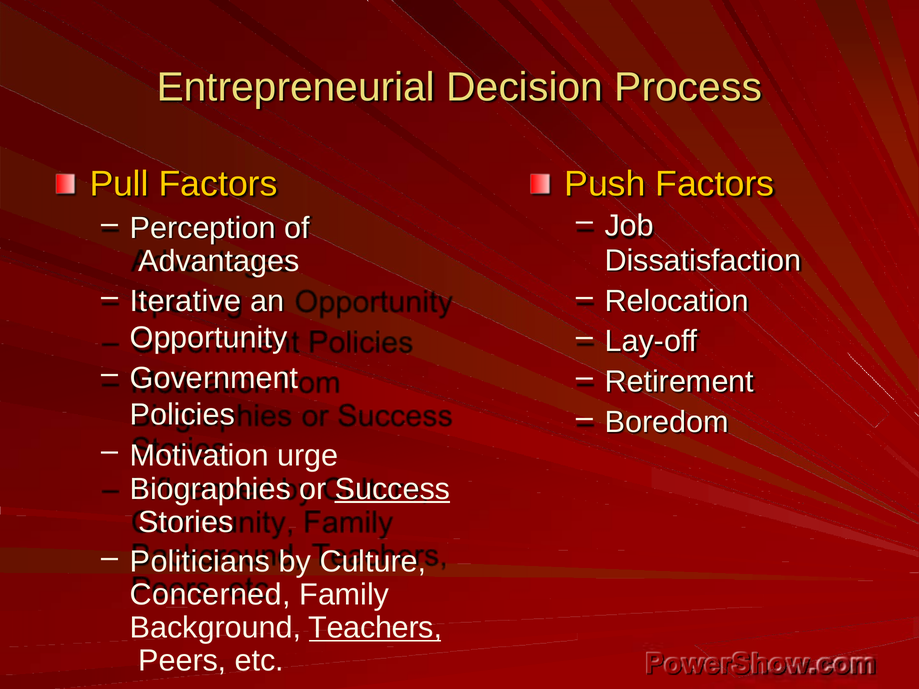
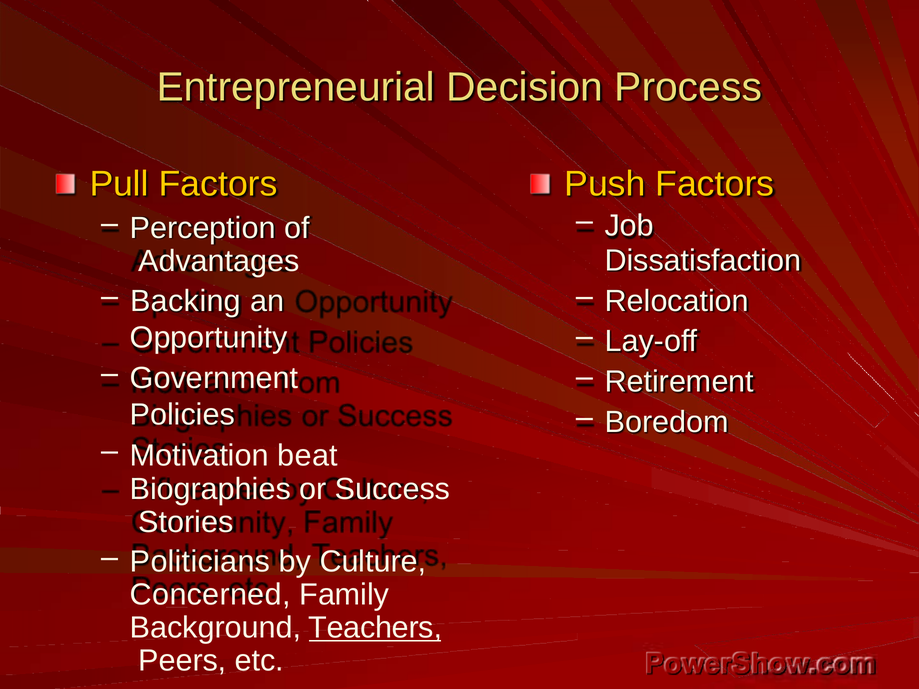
Iterative: Iterative -> Backing (186, 301)
urge: urge -> beat (308, 456)
Success underline: present -> none (392, 489)
